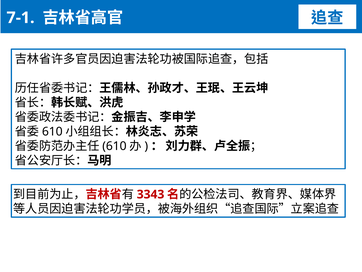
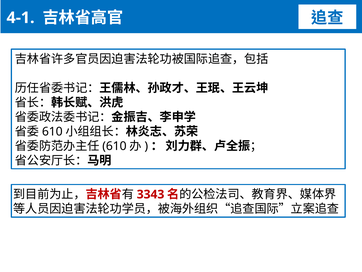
7-1: 7-1 -> 4-1 (21, 18)
